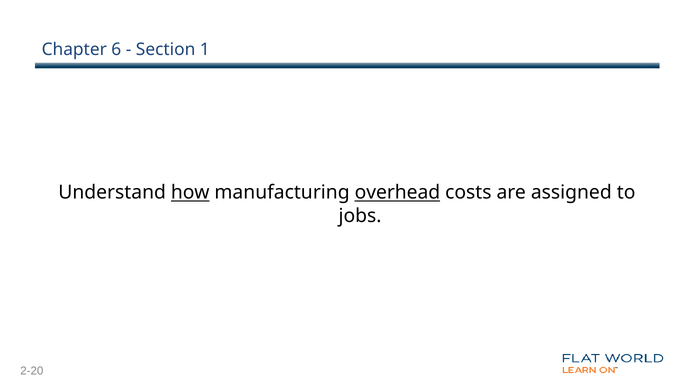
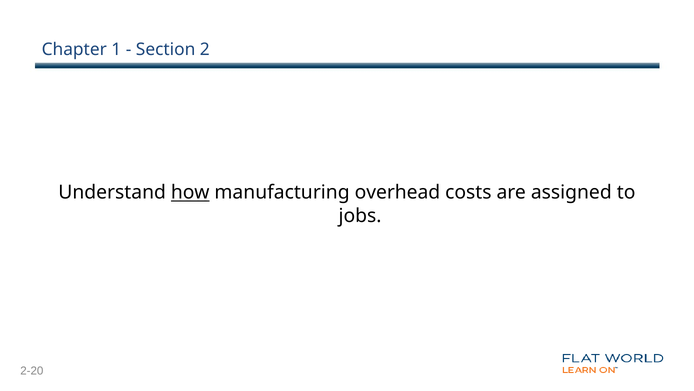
6: 6 -> 1 (116, 49)
1: 1 -> 2 (205, 49)
overhead underline: present -> none (397, 192)
